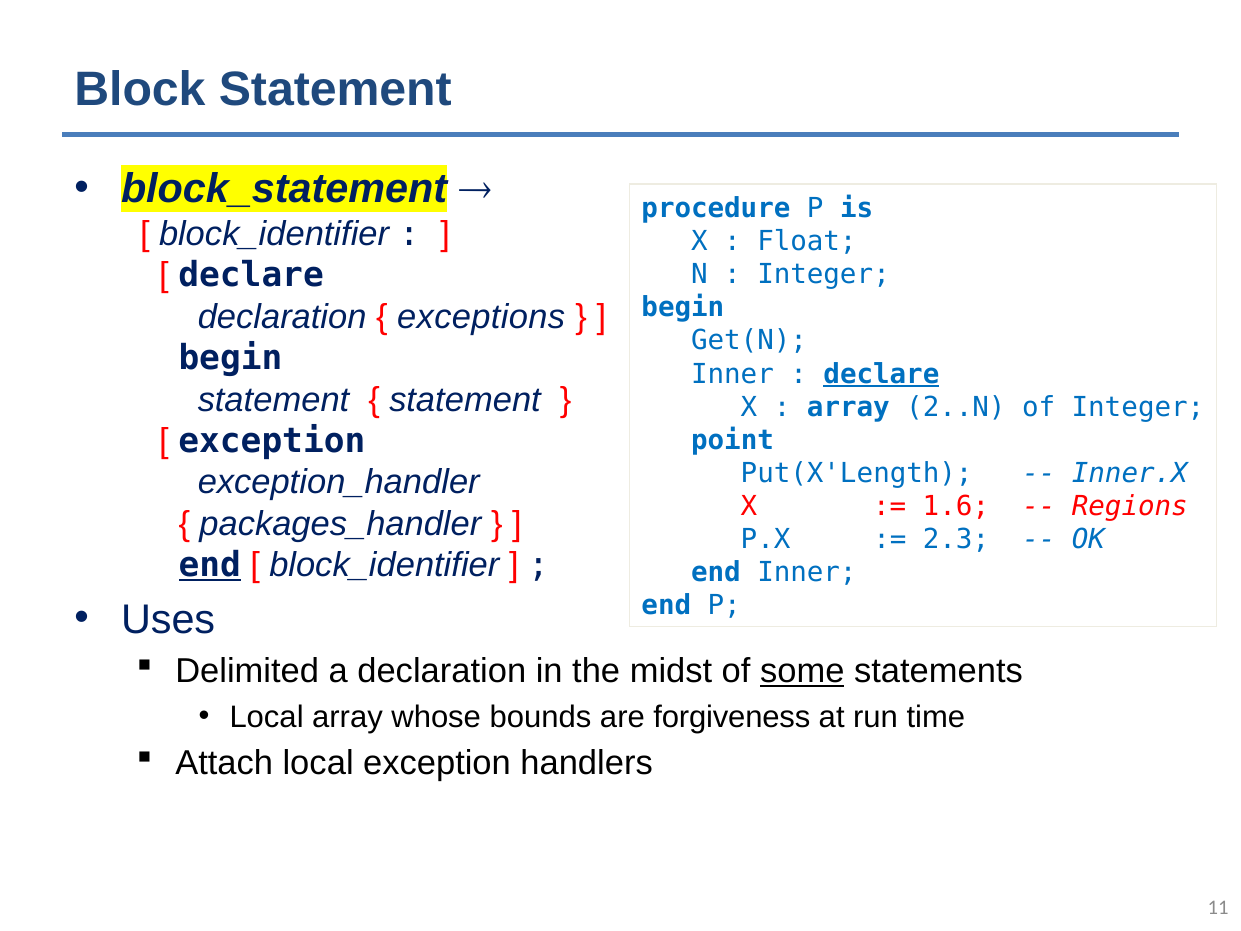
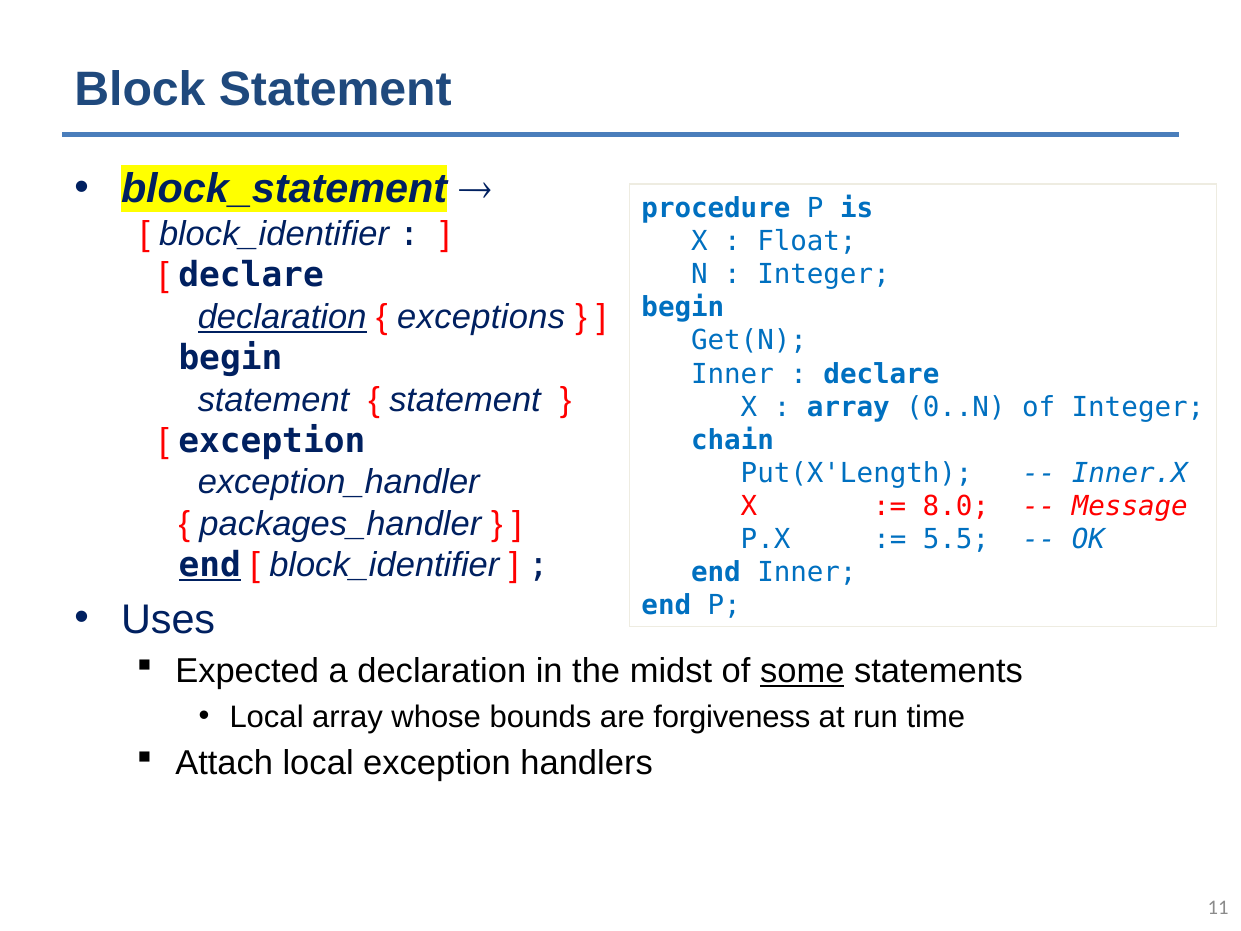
declaration underline: none -> present (282, 317)
declare underline: present -> none (881, 374)
2..N: 2..N -> 0..N (956, 407)
point: point -> chain (733, 440)
1.6: 1.6 -> 8.0 (956, 506)
Regions: Regions -> Message (1130, 506)
2.3: 2.3 -> 5.5 (956, 539)
Delimited: Delimited -> Expected (247, 671)
